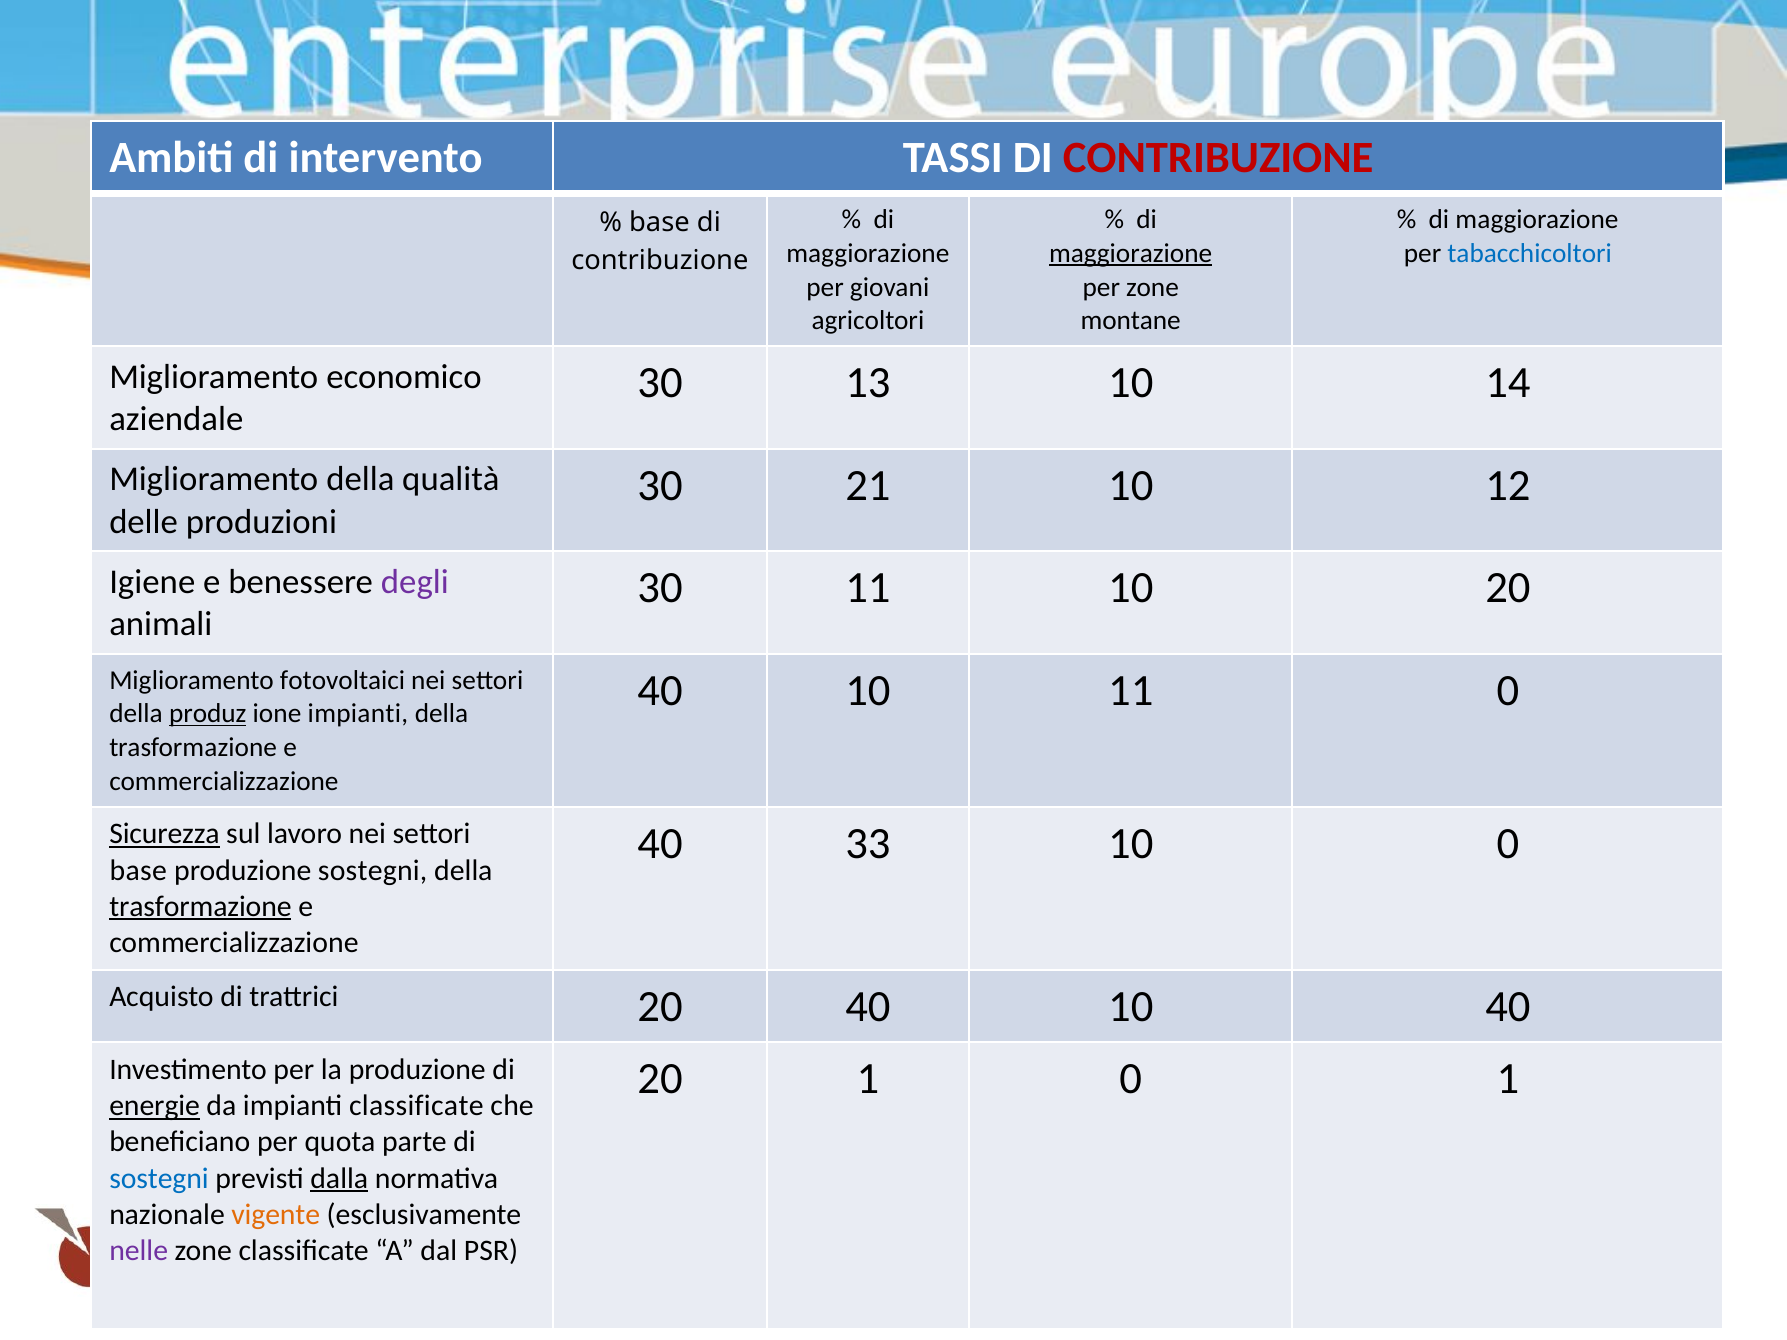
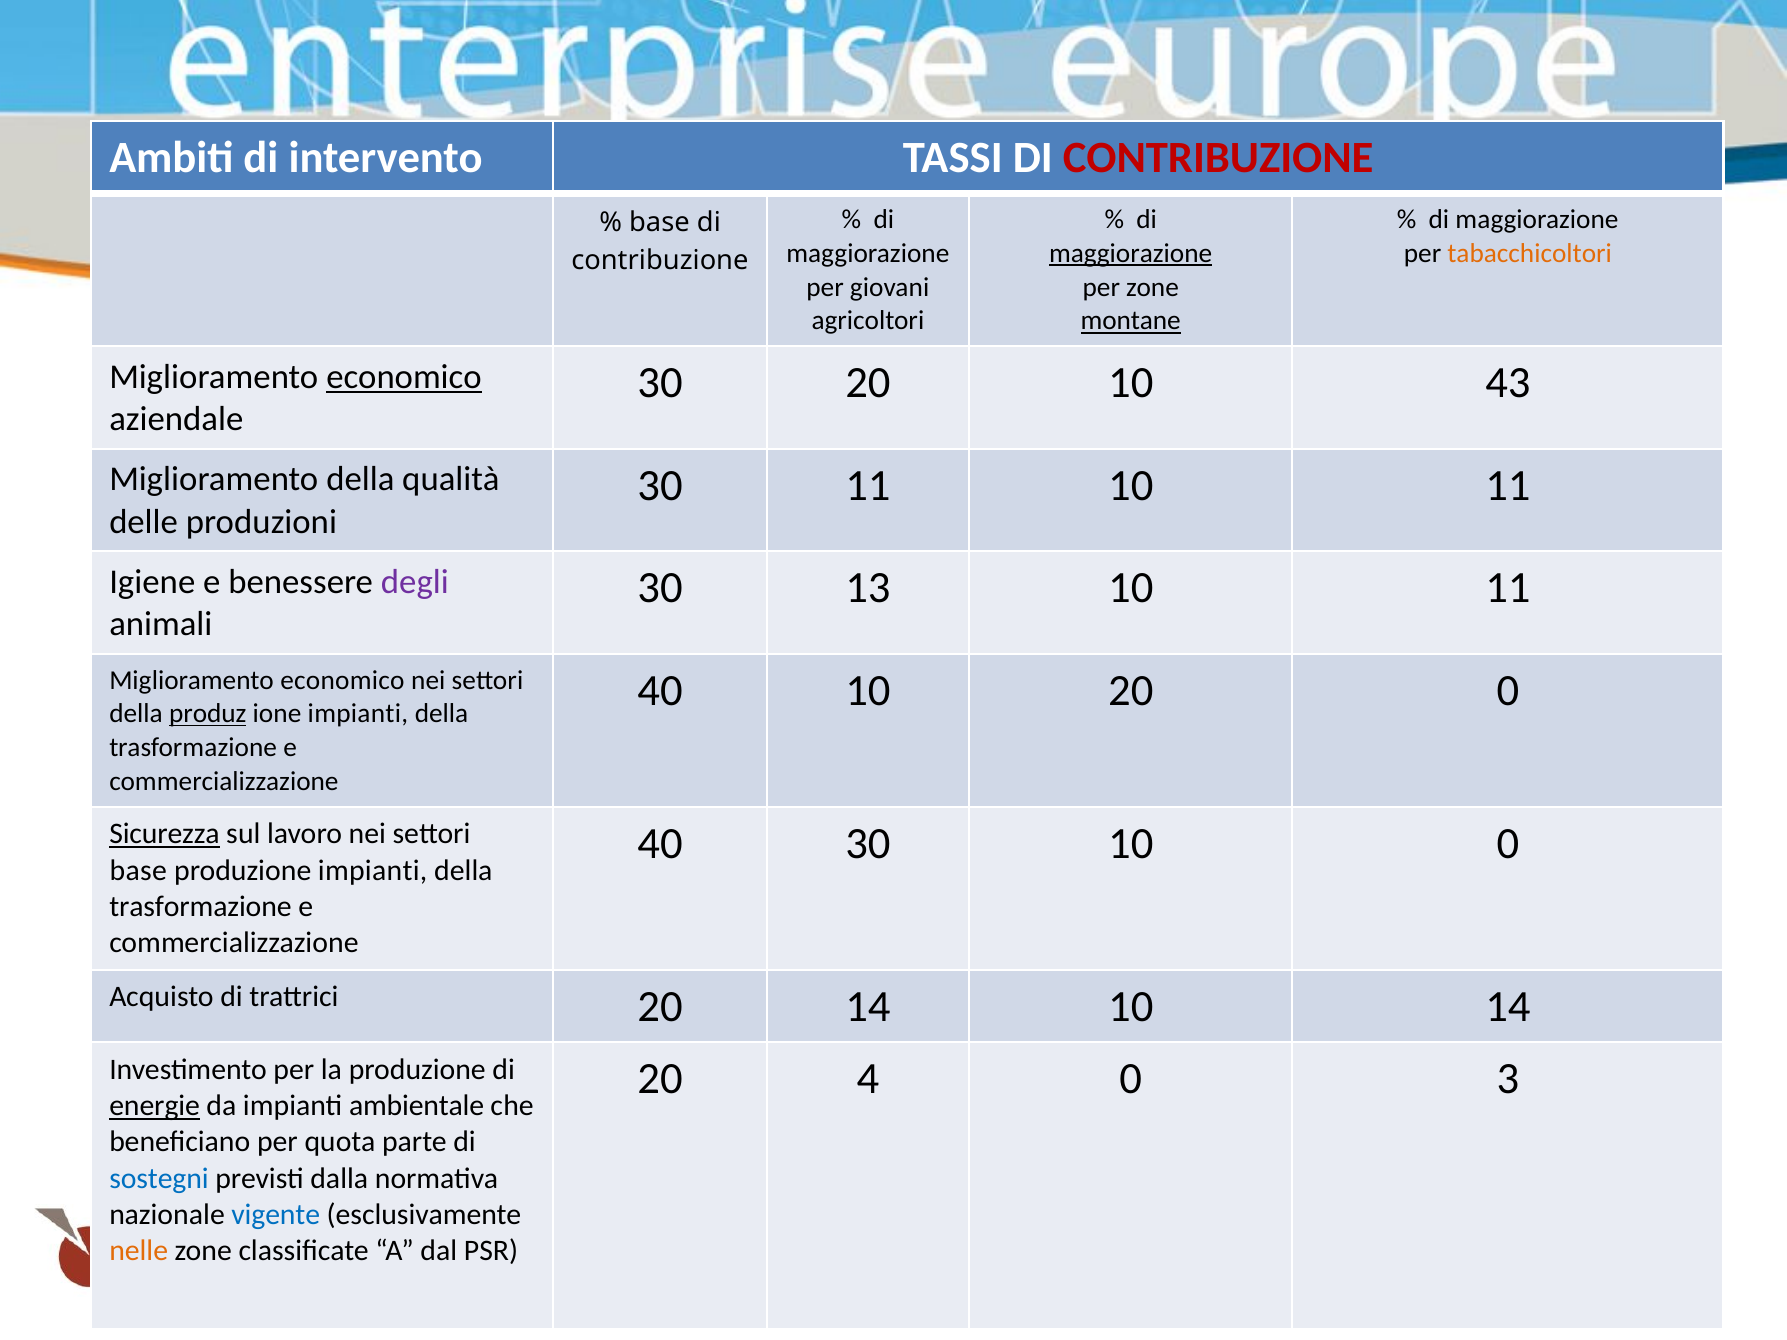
tabacchicoltori colour: blue -> orange (1530, 254)
montane underline: none -> present (1131, 321)
economico underline: none -> present (404, 377)
30 13: 13 -> 20 (868, 383)
14: 14 -> 43 (1508, 383)
30 21: 21 -> 11 (868, 486)
12: 12 -> 11 (1508, 486)
30 11: 11 -> 13 (868, 588)
20: 20 -> 11 (1508, 588)
fotovoltaici: fotovoltaici -> economico (342, 680)
10 11: 11 -> 20 (1131, 691)
40 33: 33 -> 30 (868, 844)
produzione sostegni: sostegni -> impianti (373, 870)
trasformazione underline: present -> none (200, 907)
20 40: 40 -> 14 (868, 1007)
10 40: 40 -> 14 (1508, 1007)
20 1: 1 -> 4 (868, 1079)
0 1: 1 -> 3 (1508, 1079)
impianti classificate: classificate -> ambientale (417, 1106)
dalla underline: present -> none (339, 1179)
vigente colour: orange -> blue (276, 1215)
nelle colour: purple -> orange (139, 1251)
